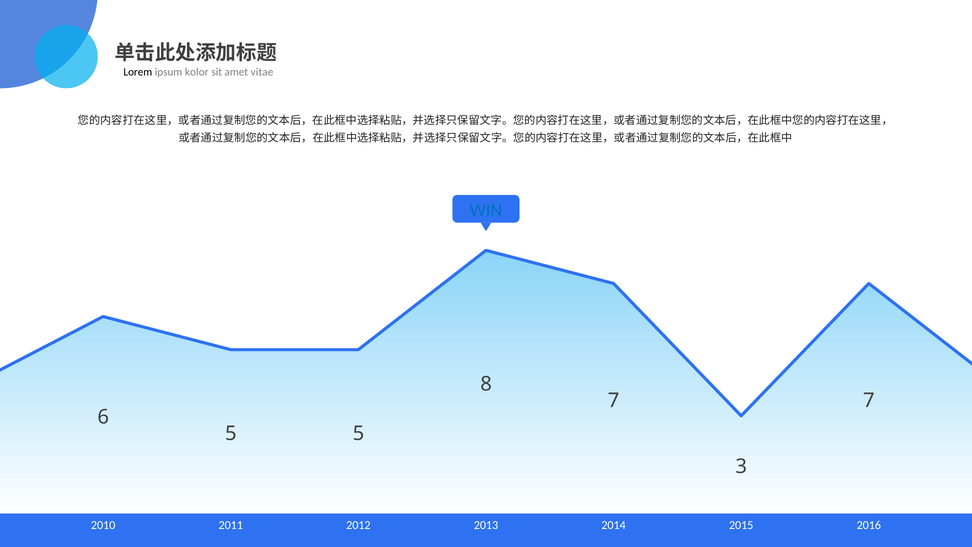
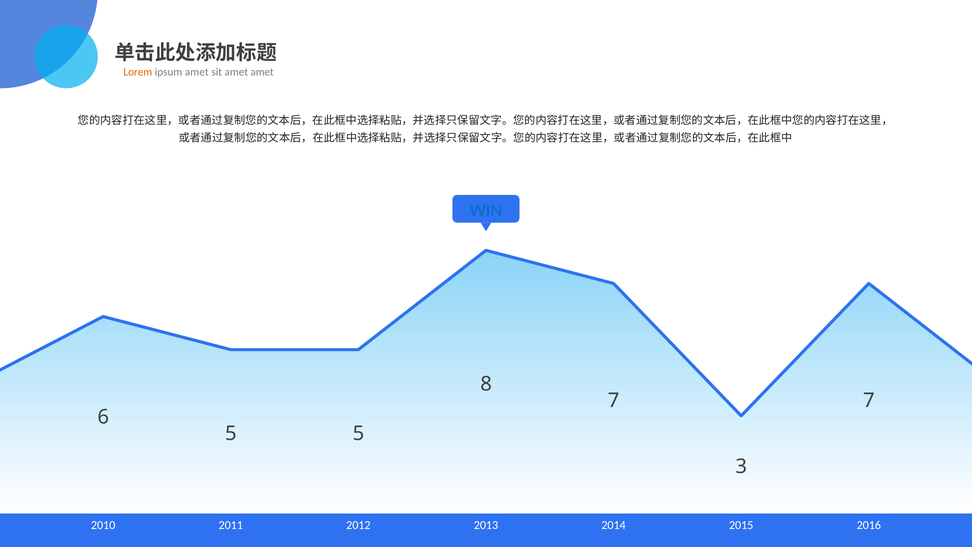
Lorem colour: black -> orange (138, 72)
ipsum kolor: kolor -> amet (197, 72)
amet vitae: vitae -> amet (262, 72)
